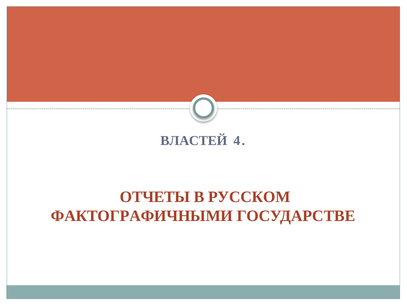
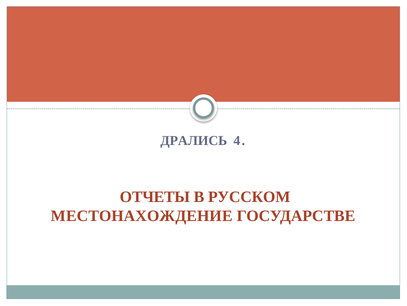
ВЛАСТЕЙ: ВЛАСТЕЙ -> ДРАЛИСЬ (194, 140)
ФАКТОГРАФИЧНЫМИ: ФАКТОГРАФИЧНЫМИ -> МЕСТОНАХОЖДЕНИЕ (142, 216)
